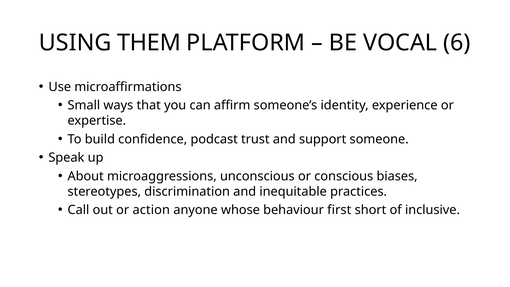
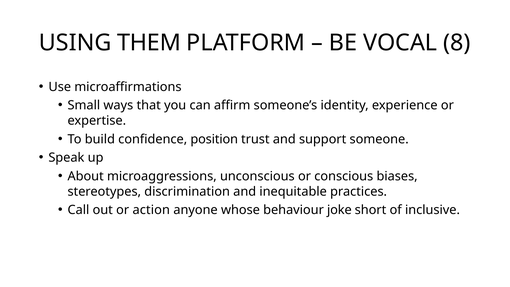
6: 6 -> 8 (457, 43)
podcast: podcast -> position (214, 139)
first: first -> joke (339, 210)
